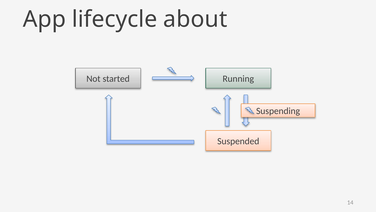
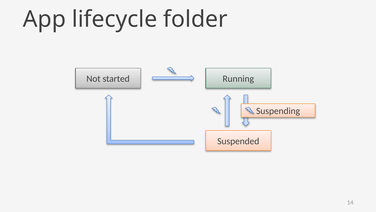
about: about -> folder (195, 19)
